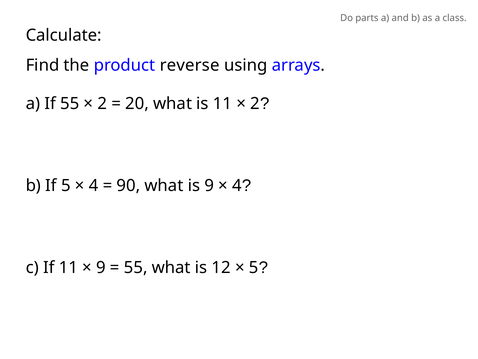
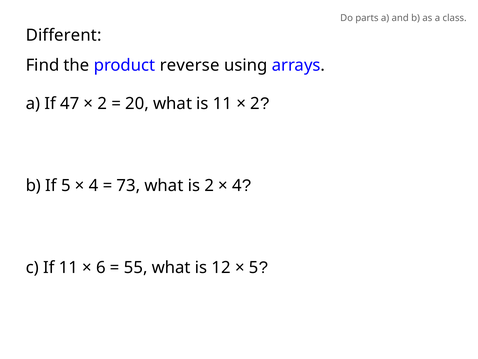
Calculate: Calculate -> Different (64, 35)
If 55: 55 -> 47 (70, 104)
90: 90 -> 73 (128, 185)
is 9: 9 -> 2 (209, 185)
9: 9 -> 6 (101, 267)
